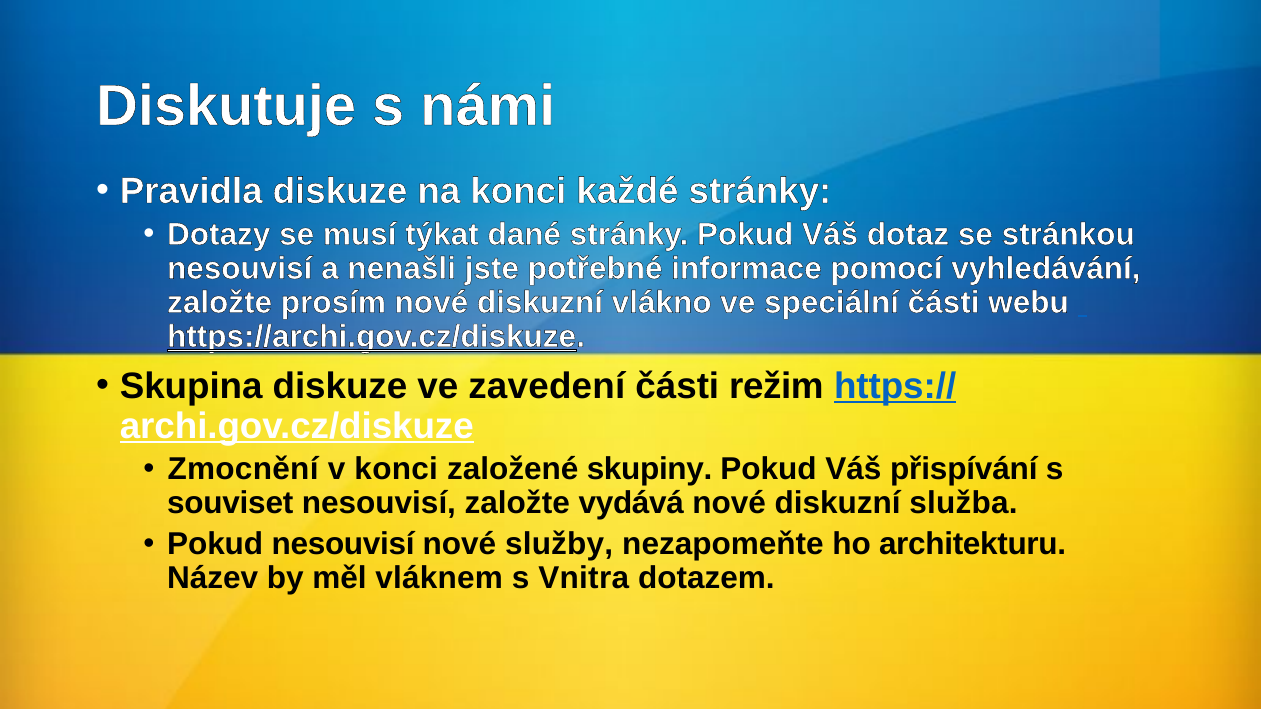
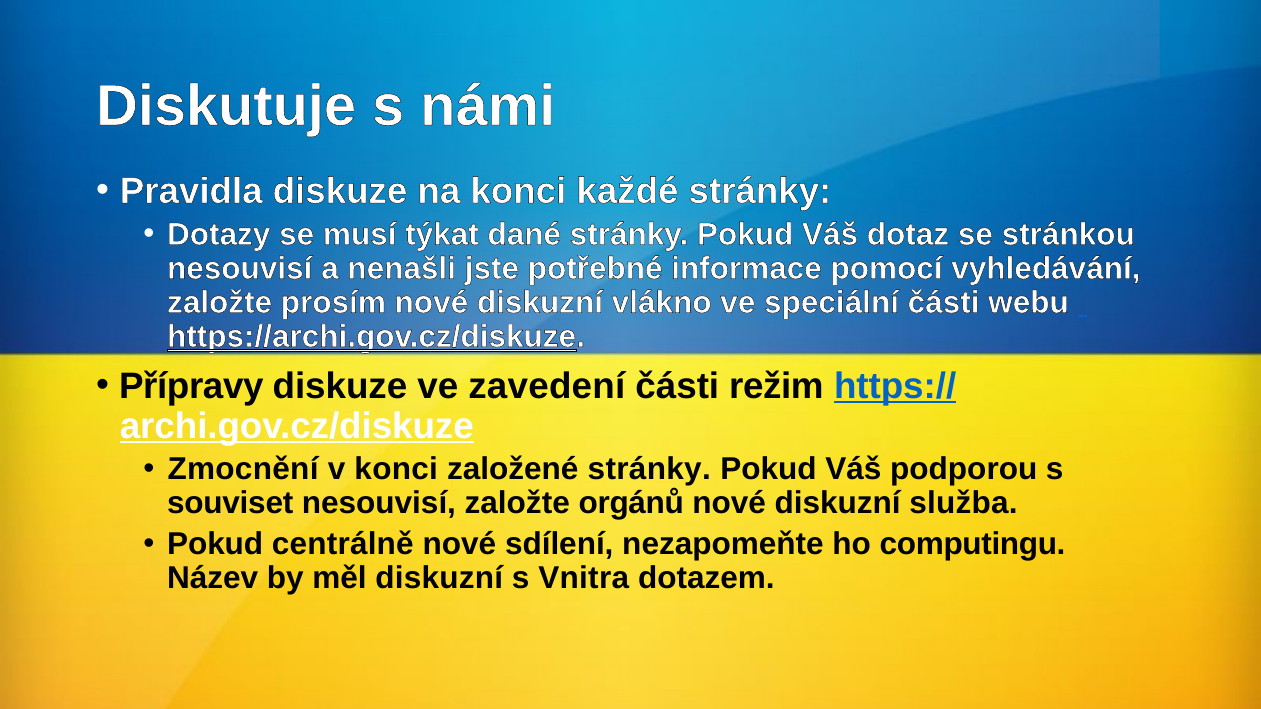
Skupina: Skupina -> Přípravy (191, 386)
založené skupiny: skupiny -> stránky (649, 470)
přispívání: přispívání -> podporou (964, 470)
vydává: vydává -> orgánů (631, 504)
Pokud nesouvisí: nesouvisí -> centrálně (343, 544)
služby: služby -> sdílení (559, 544)
architekturu: architekturu -> computingu (973, 544)
měl vláknem: vláknem -> diskuzní (439, 578)
